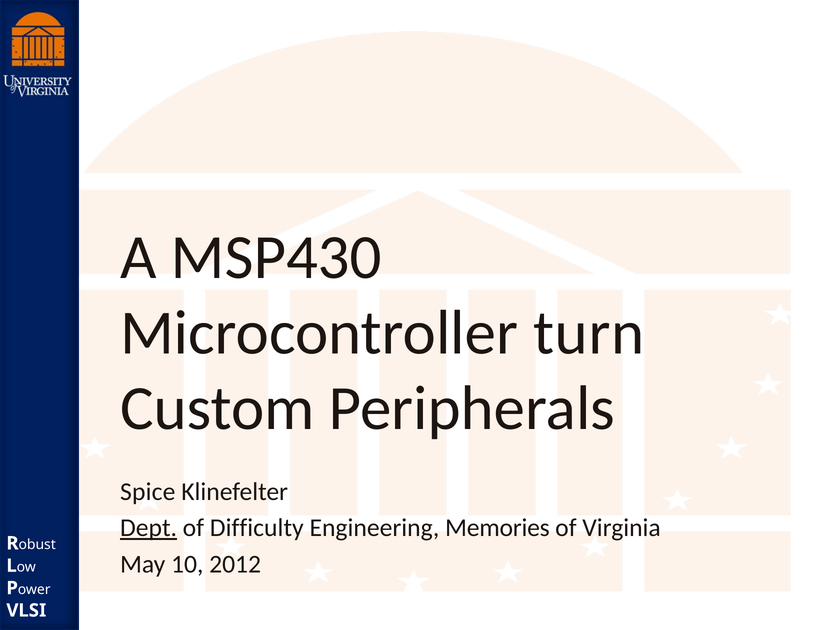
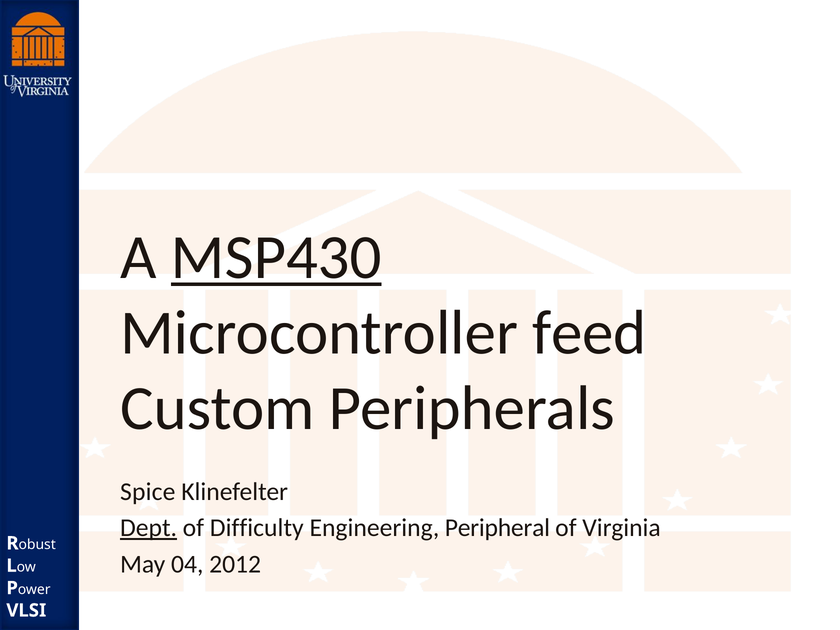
MSP430 underline: none -> present (276, 257)
turn: turn -> feed (589, 333)
Memories: Memories -> Peripheral (497, 528)
10: 10 -> 04 (187, 564)
